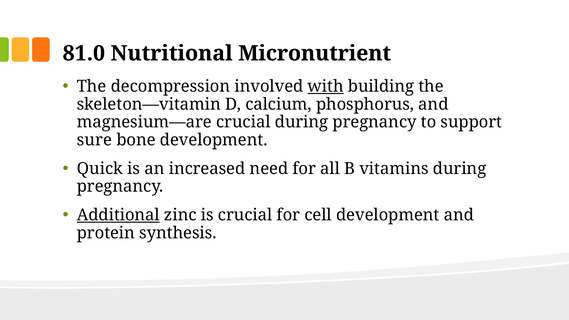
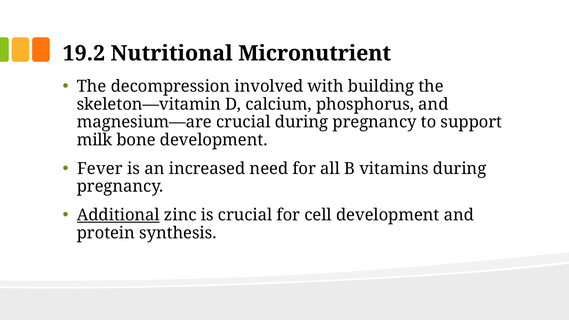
81.0: 81.0 -> 19.2 (84, 53)
with underline: present -> none (326, 86)
sure: sure -> milk (95, 140)
Quick: Quick -> Fever (100, 169)
